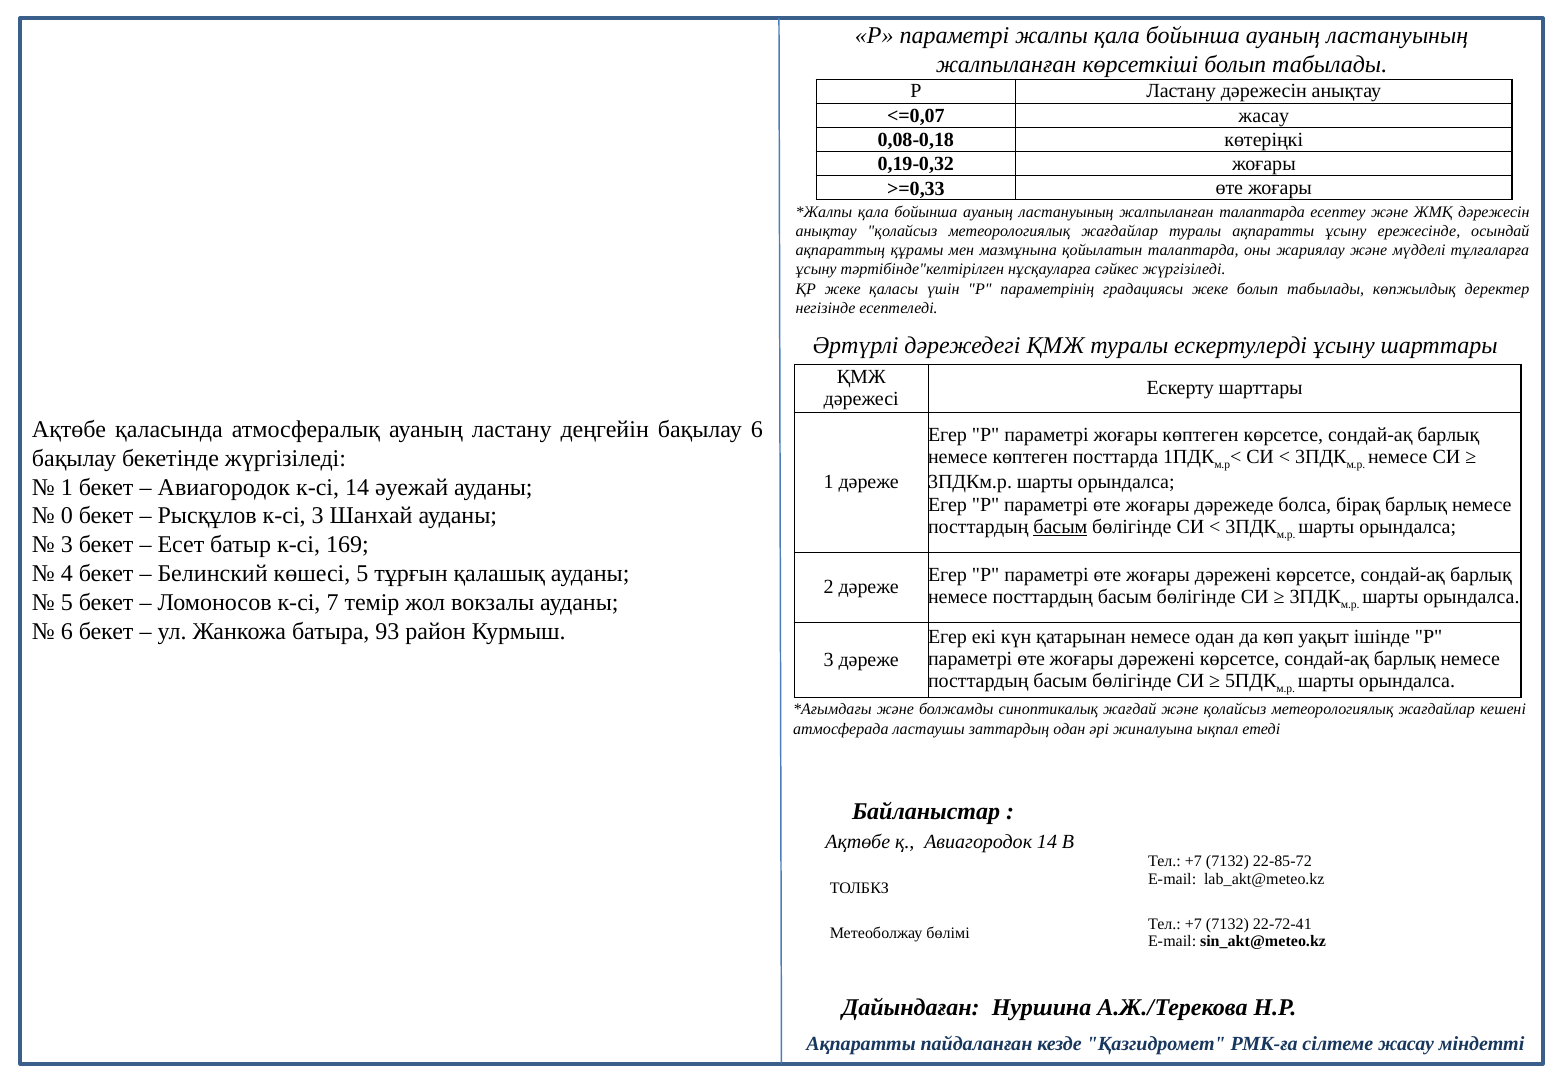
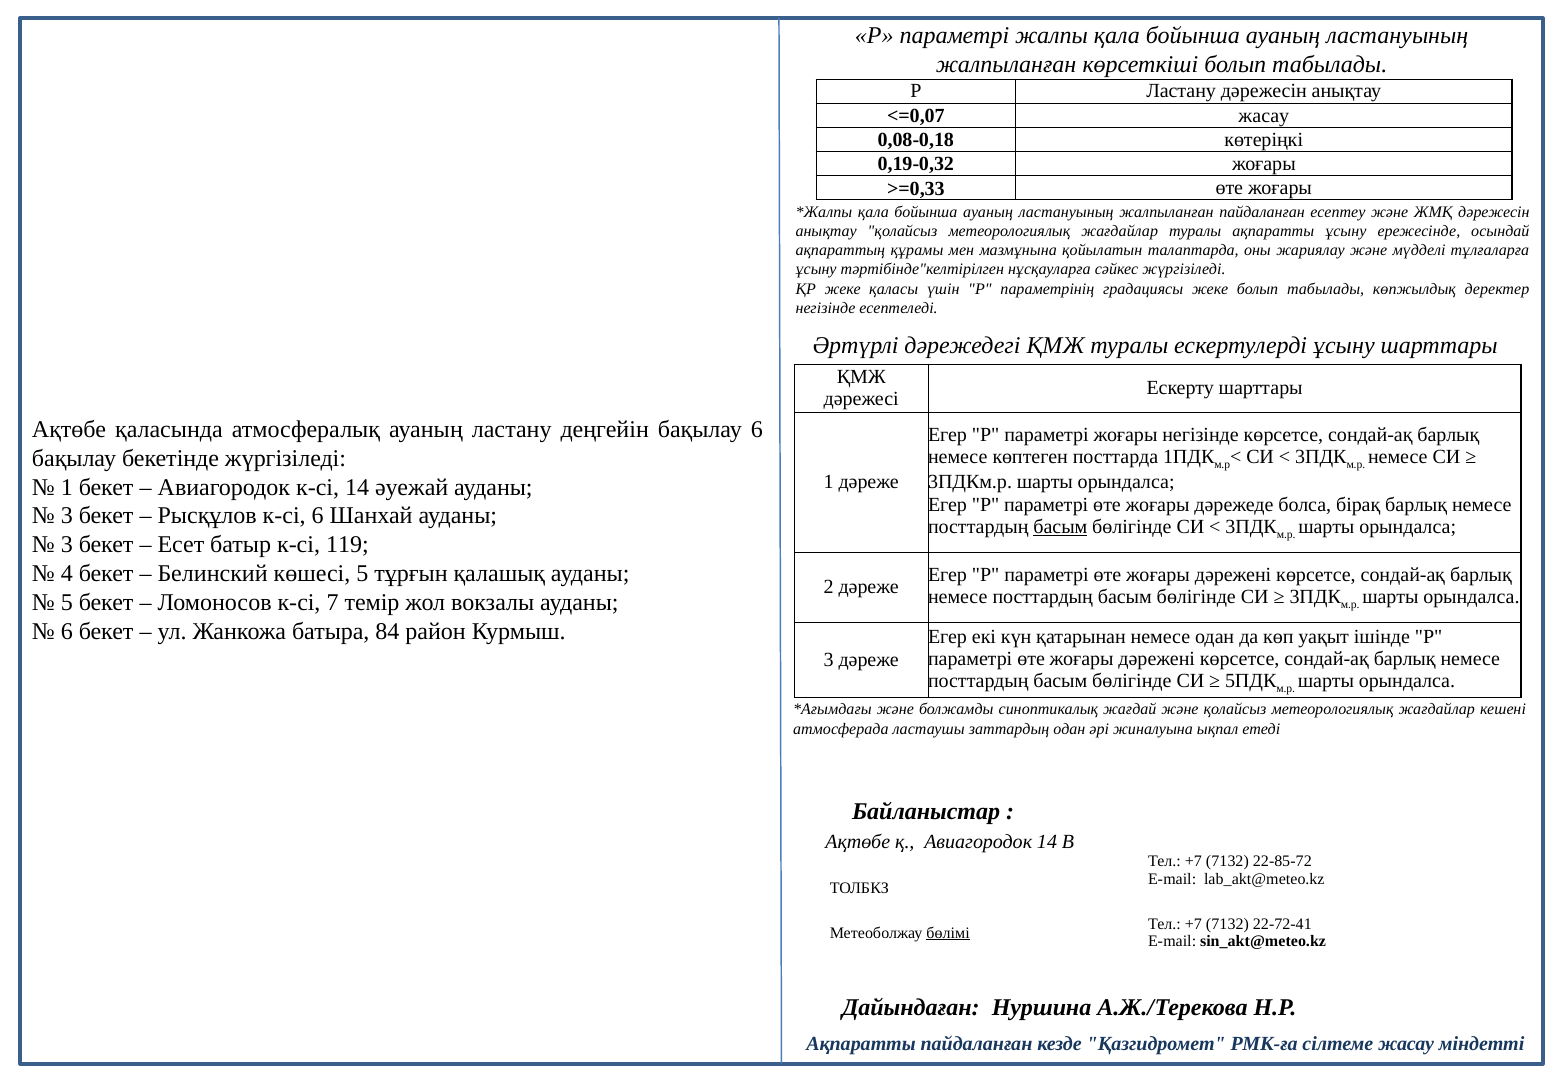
жалпыланған талаптарда: талаптарда -> пайдаланған (1262, 212)
жоғары көптеген: көптеген -> негізінде (1201, 435)
0: 0 -> 3 (67, 516)
к-сі 3: 3 -> 6 (318, 516)
169: 169 -> 119 (347, 545)
93: 93 -> 84 (387, 631)
бөлімі underline: none -> present (948, 933)
